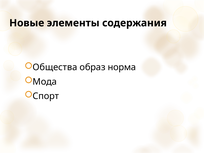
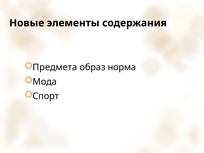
Общества: Общества -> Предмета (55, 67)
